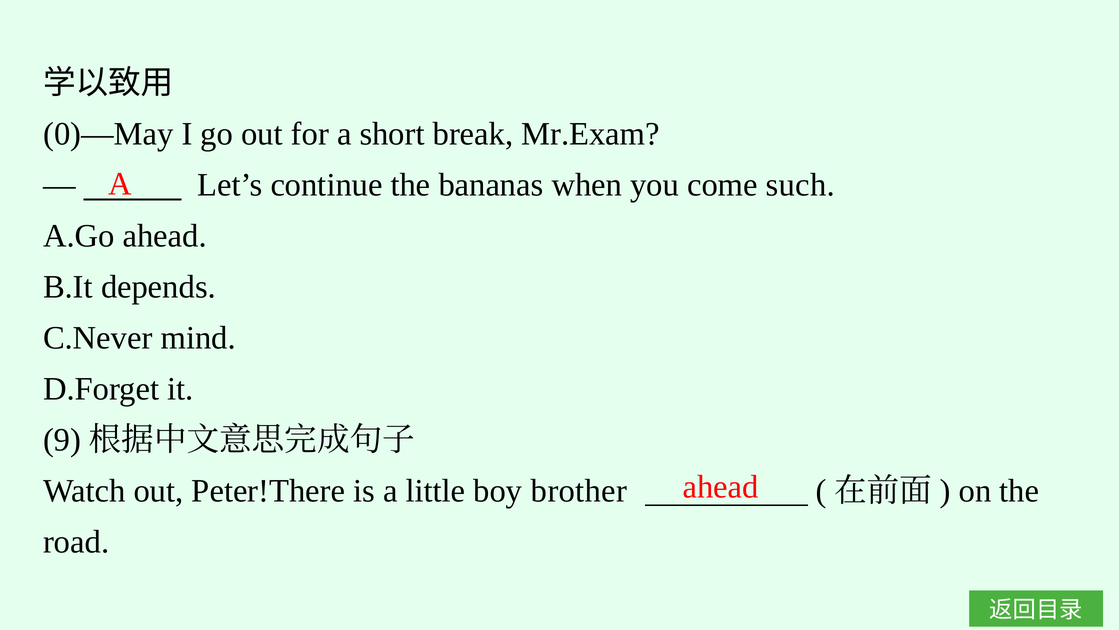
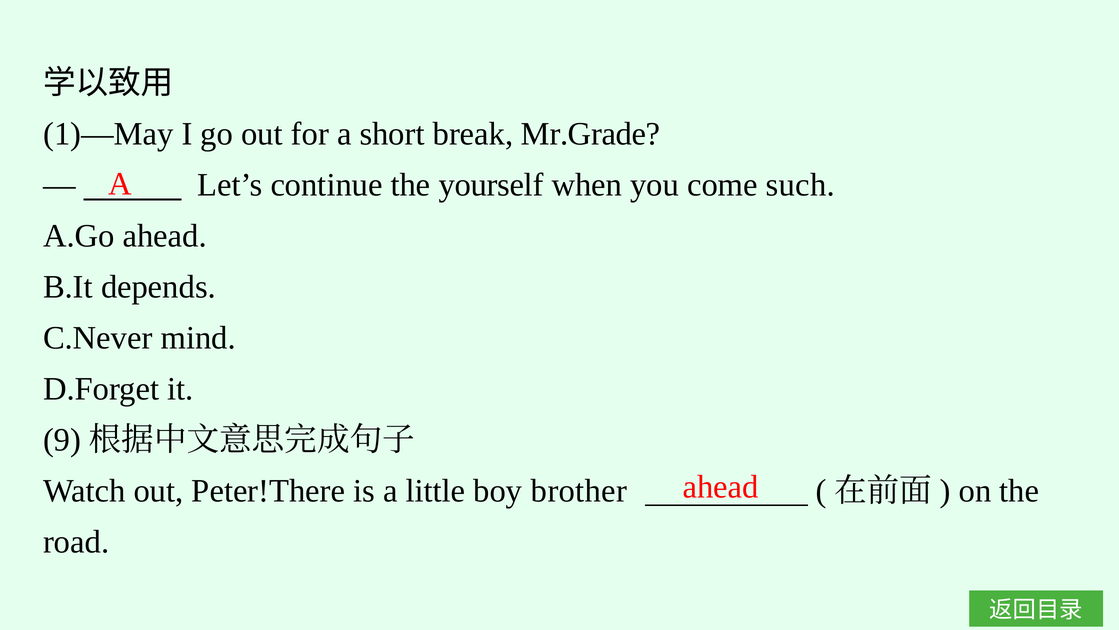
0)—May: 0)—May -> 1)—May (108, 134)
Mr.Exam: Mr.Exam -> Mr.Grade (591, 134)
bananas: bananas -> yourself (491, 185)
